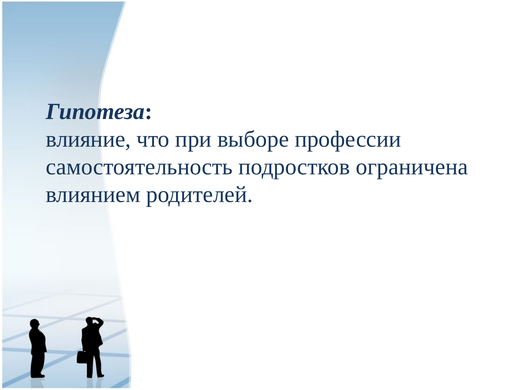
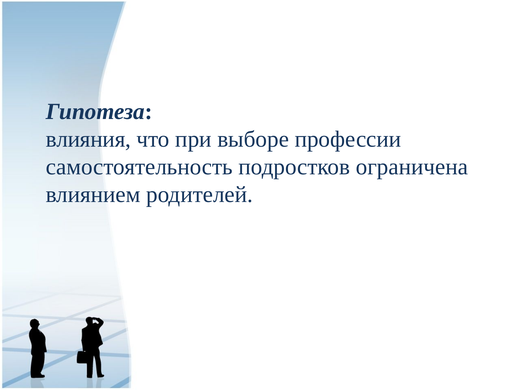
влияние: влияние -> влияния (88, 139)
